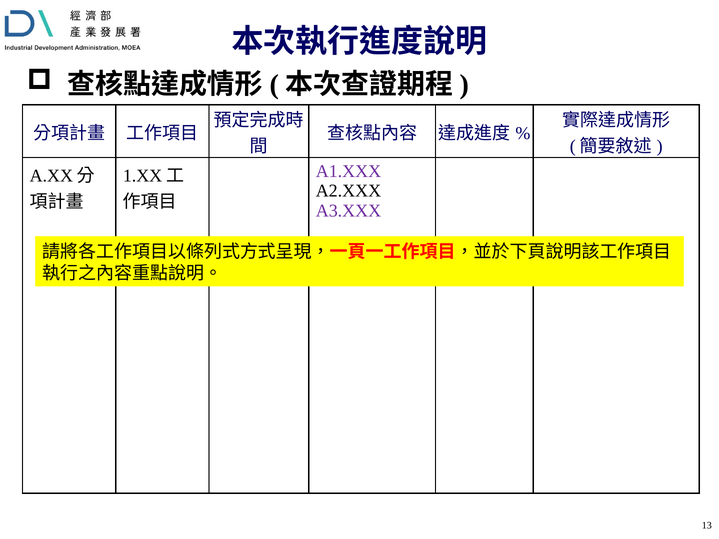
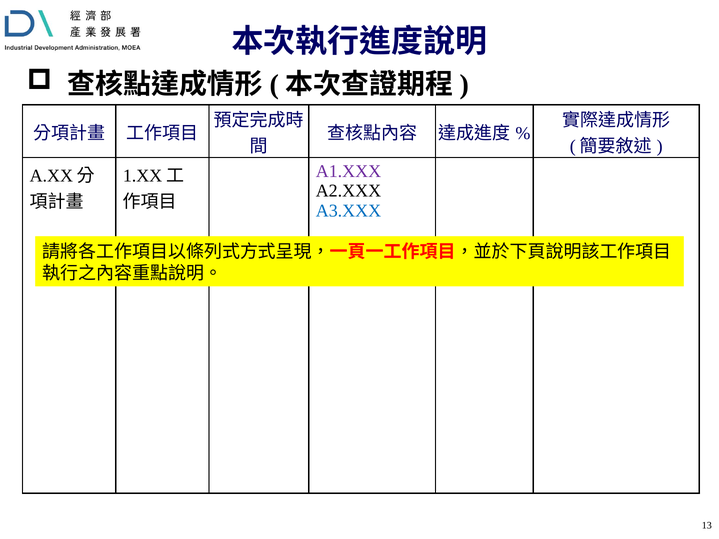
A3.XXX colour: purple -> blue (348, 211)
